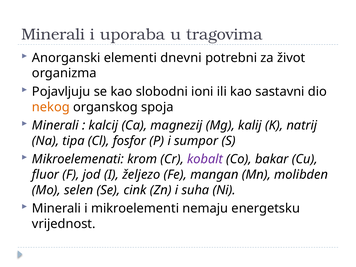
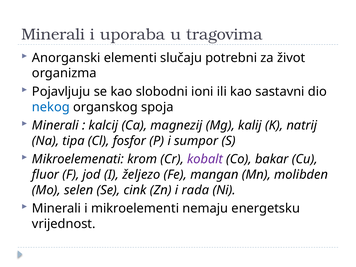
dnevni: dnevni -> slučaju (181, 58)
nekog colour: orange -> blue (51, 107)
suha: suha -> rada (195, 190)
